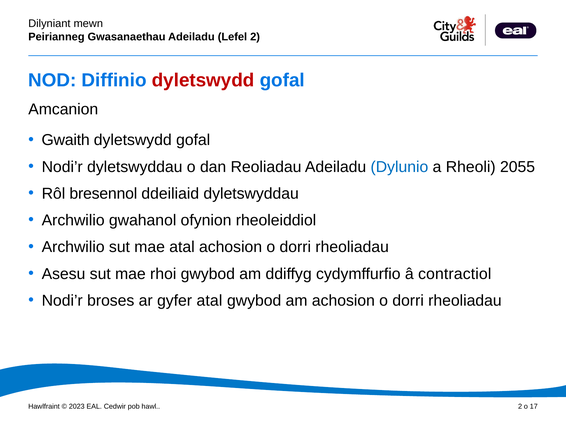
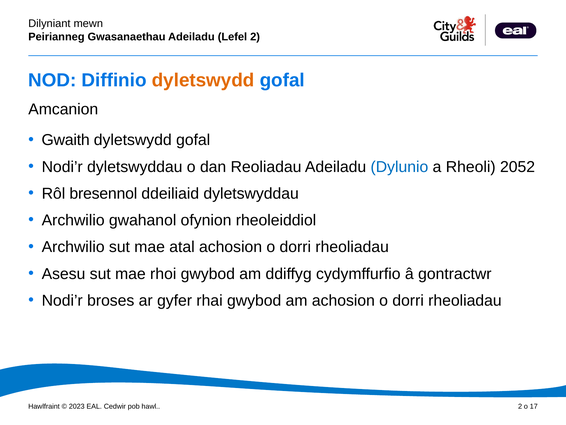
dyletswydd colour: red -> orange (203, 80)
2055: 2055 -> 2052 (518, 167)
contractiol: contractiol -> gontractwr (455, 274)
gyfer atal: atal -> rhai (210, 300)
